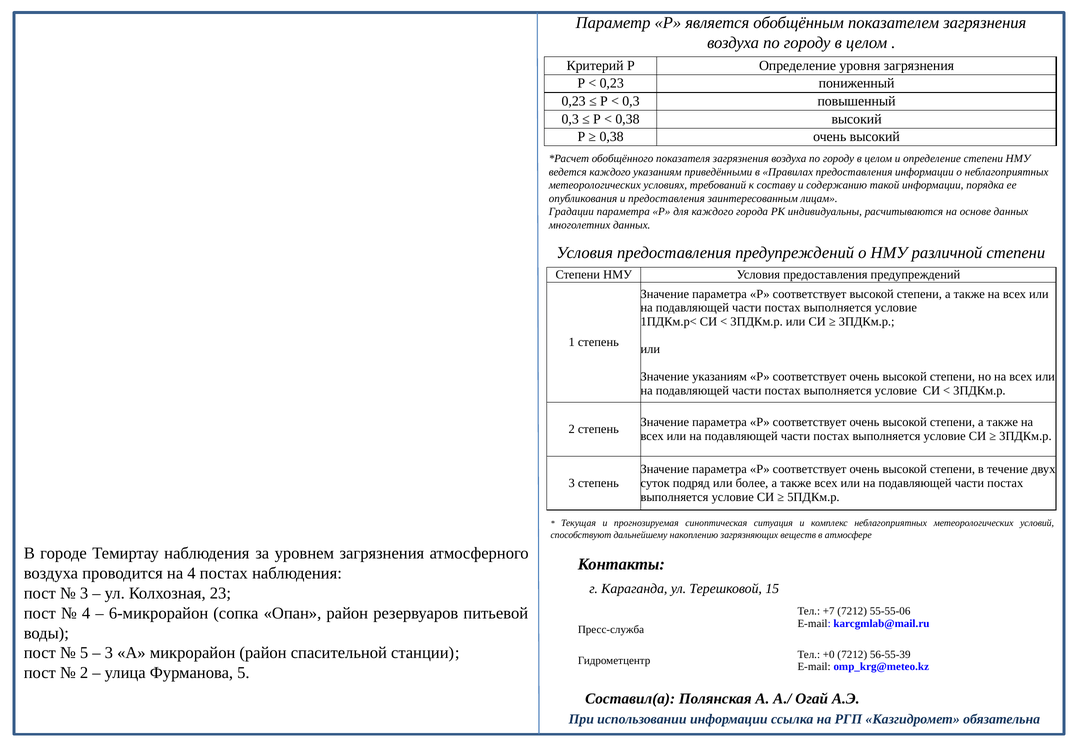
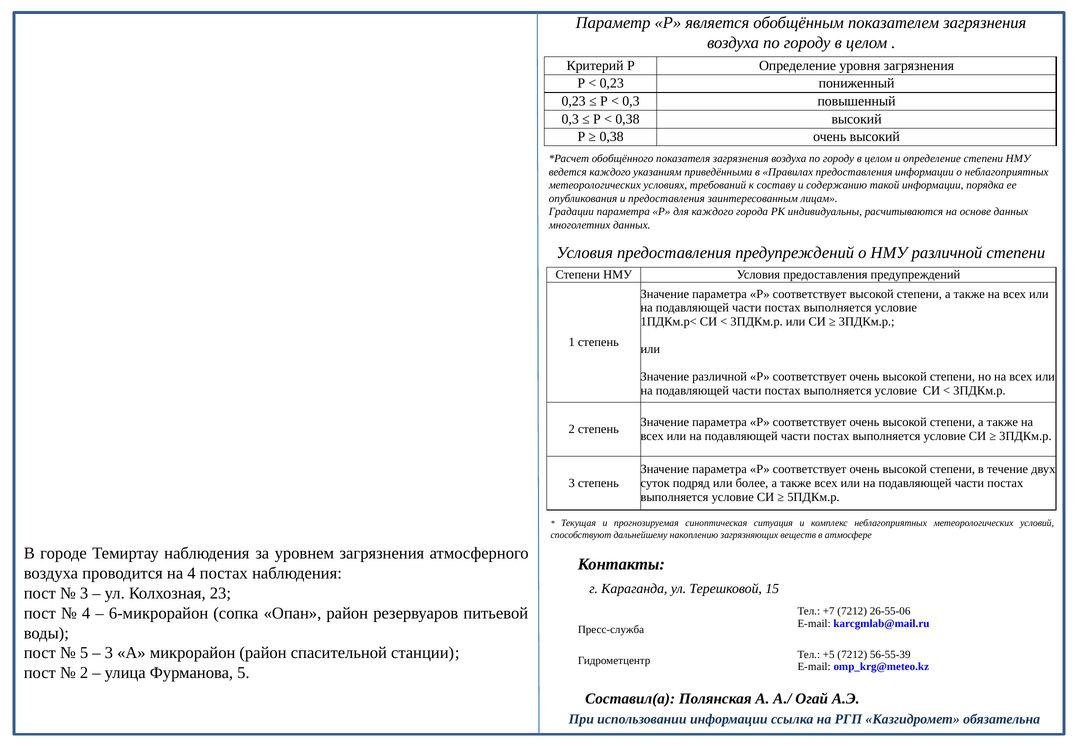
Значение указаниям: указаниям -> различной (720, 376)
55-55-06: 55-55-06 -> 26-55-06 (890, 611)
+0: +0 -> +5 (829, 654)
